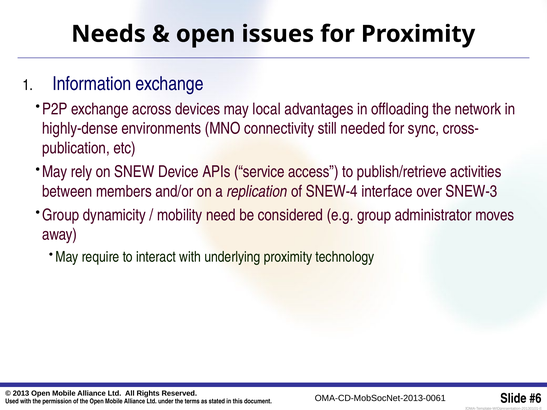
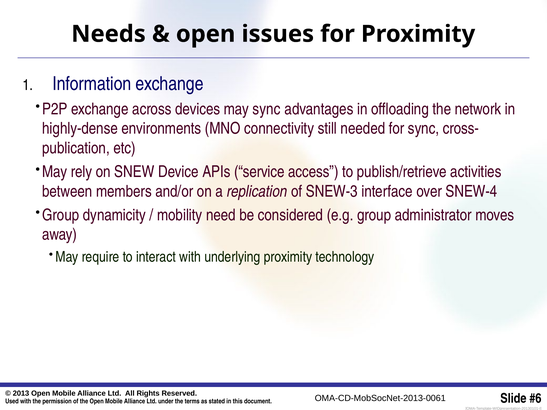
may local: local -> sync (267, 109)
SNEW-4: SNEW-4 -> SNEW-3 (332, 191)
SNEW-3: SNEW-3 -> SNEW-4 (471, 191)
